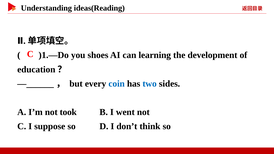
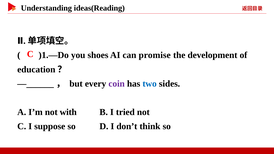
learning: learning -> promise (155, 55)
coin colour: blue -> purple (117, 84)
took: took -> with (68, 112)
went: went -> tried (125, 112)
